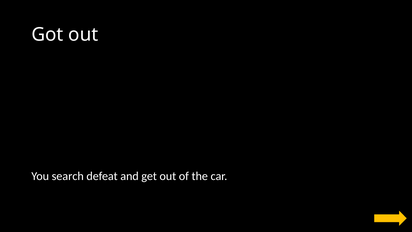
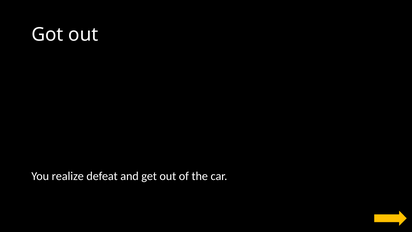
search: search -> realize (68, 176)
